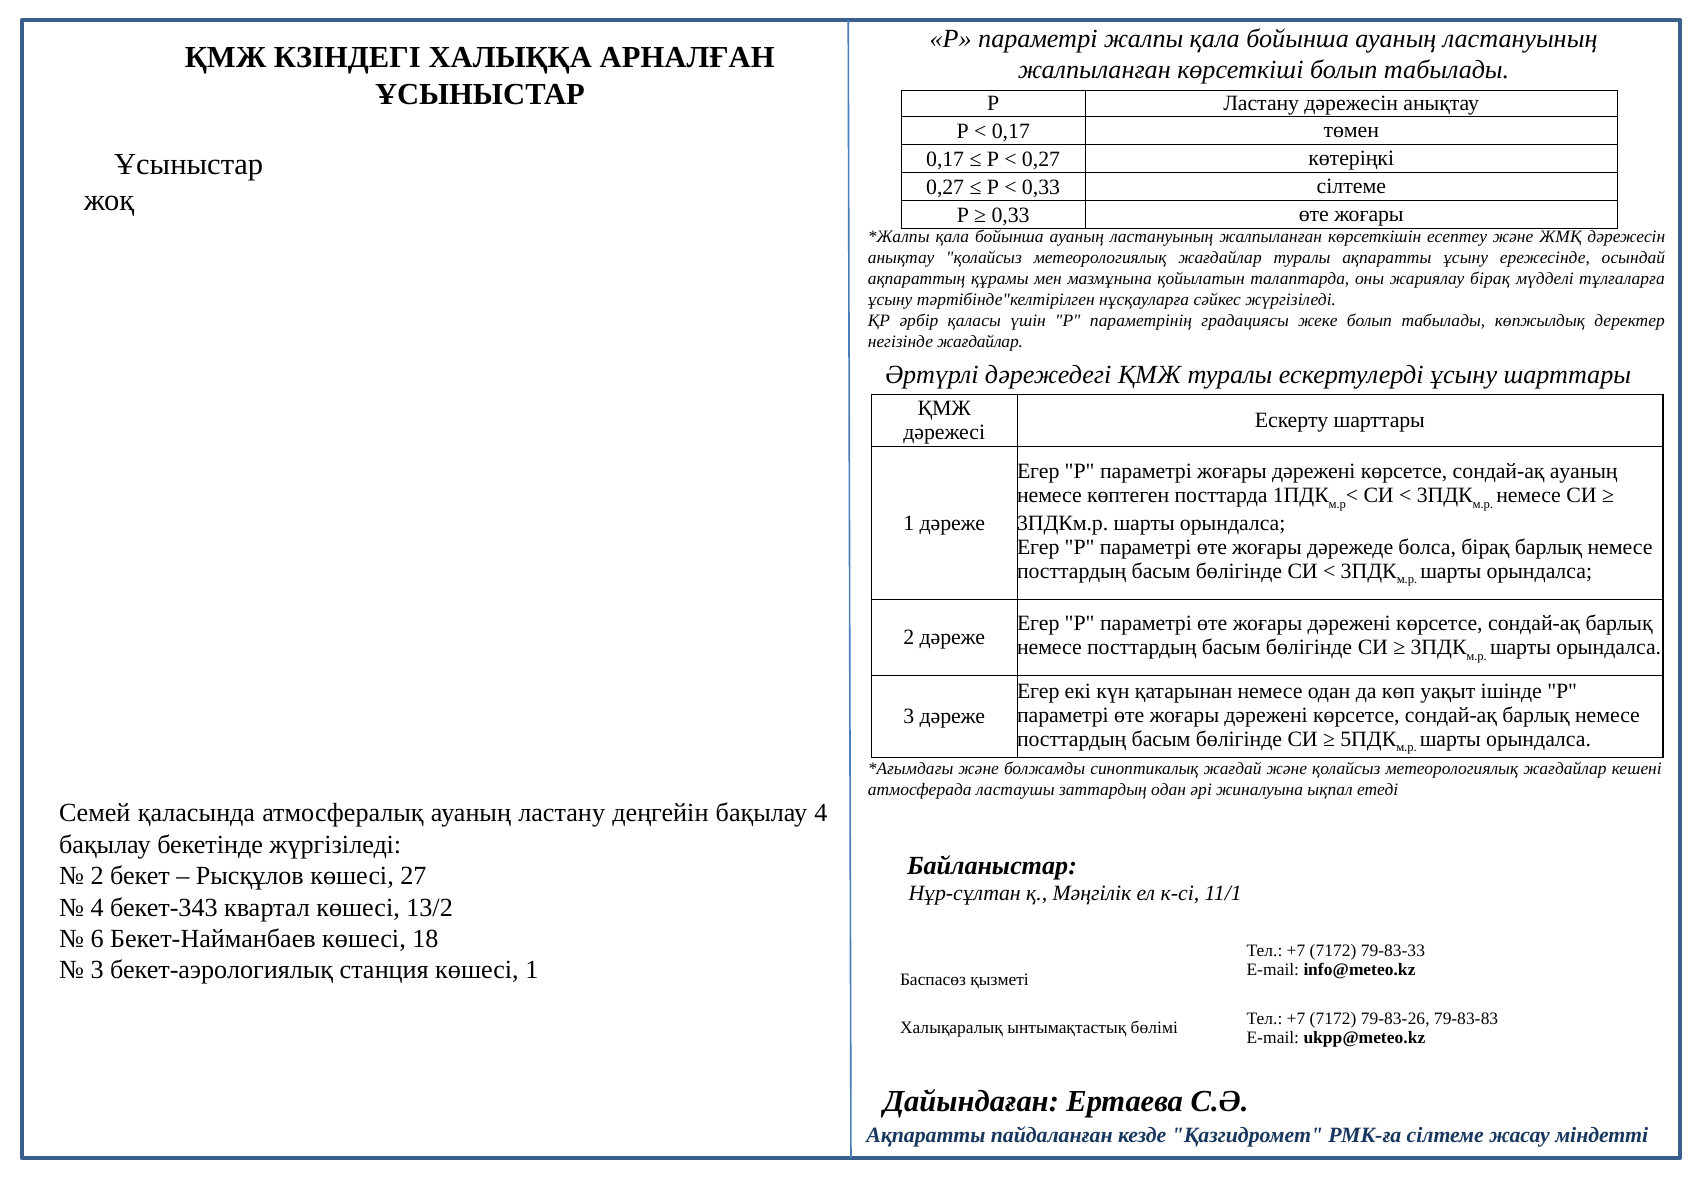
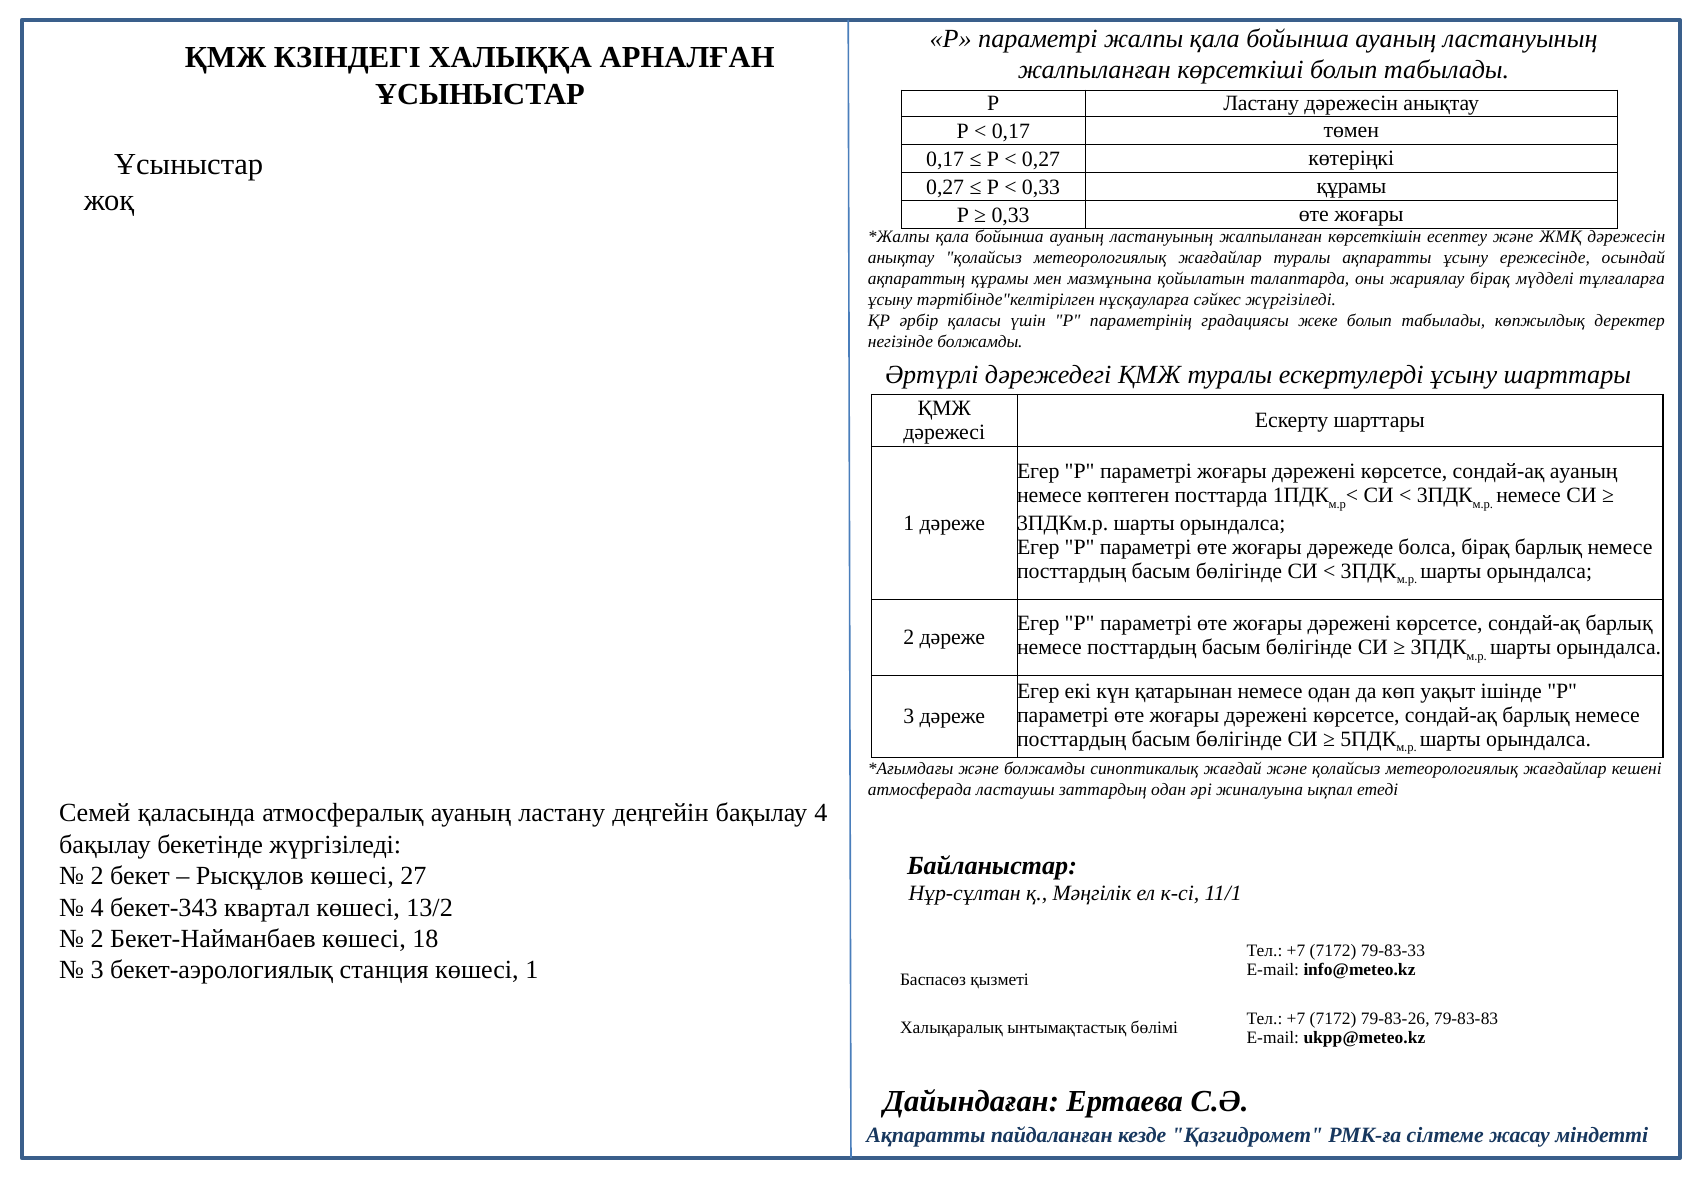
0,33 сілтеме: сілтеме -> құрамы (1351, 187)
негізінде жағдайлар: жағдайлар -> болжамды (980, 341)
6: 6 -> 2 (97, 939)
